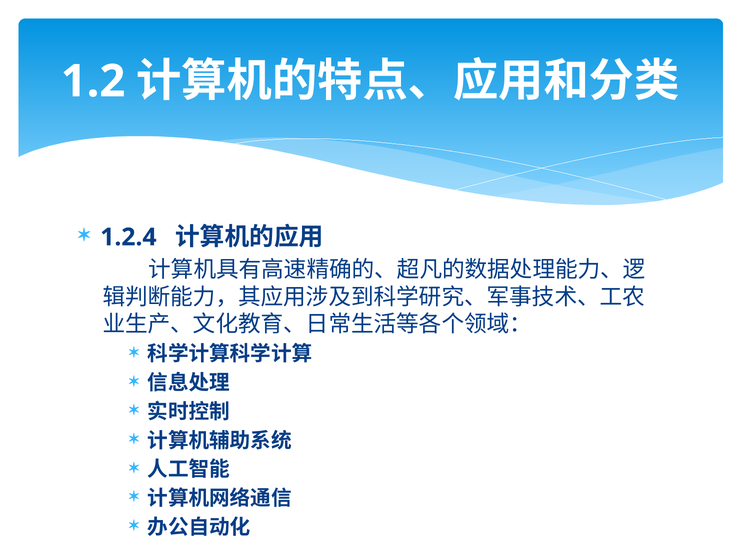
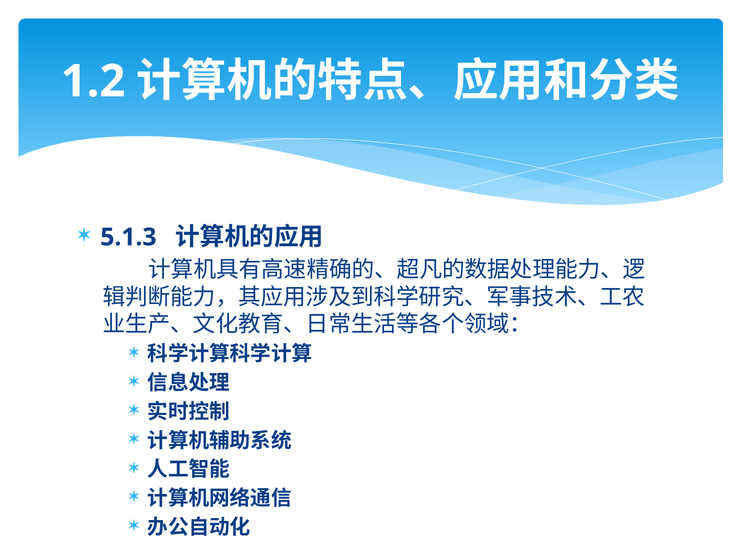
1.2.4: 1.2.4 -> 5.1.3 (128, 237)
